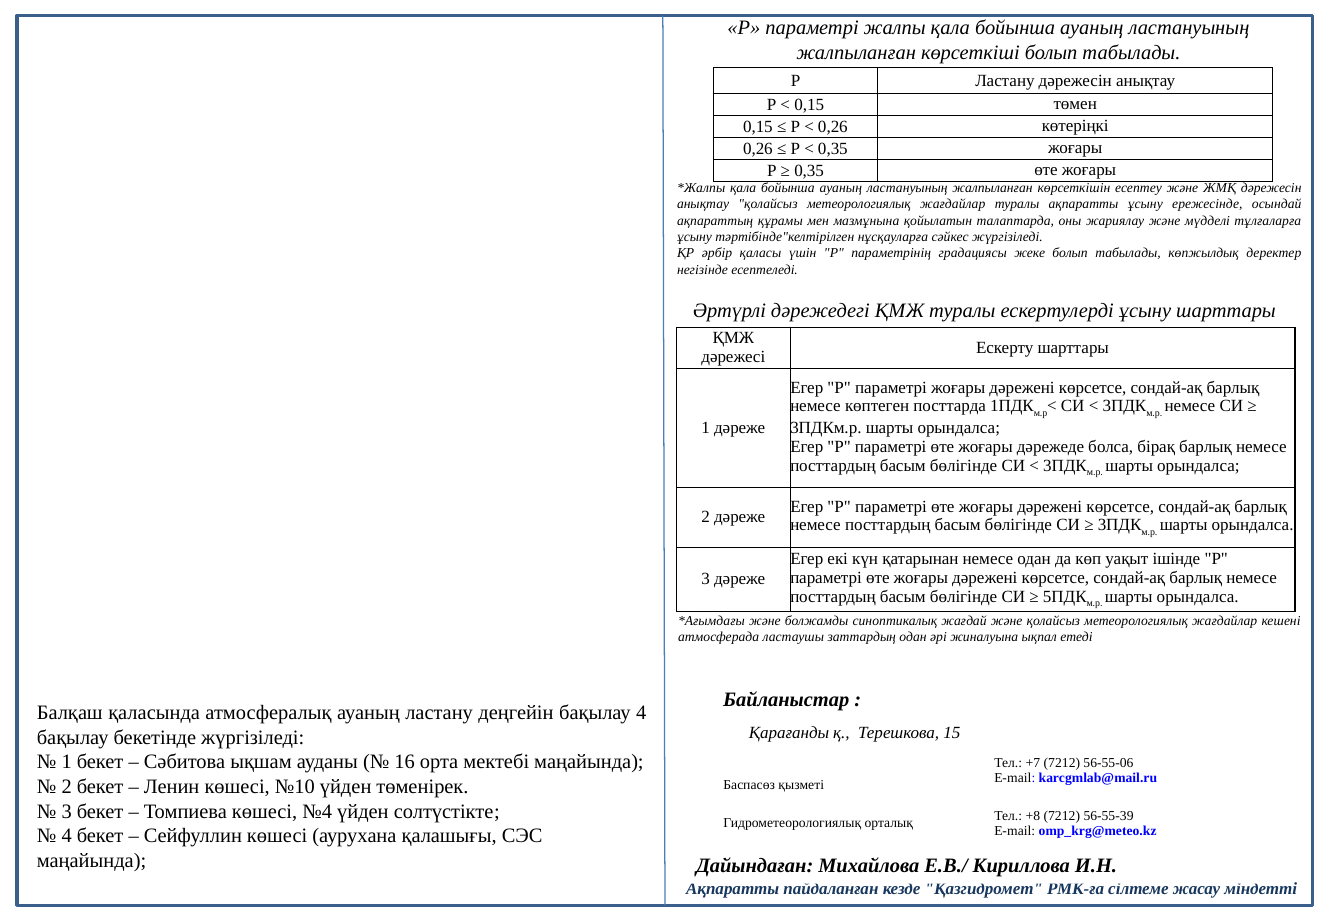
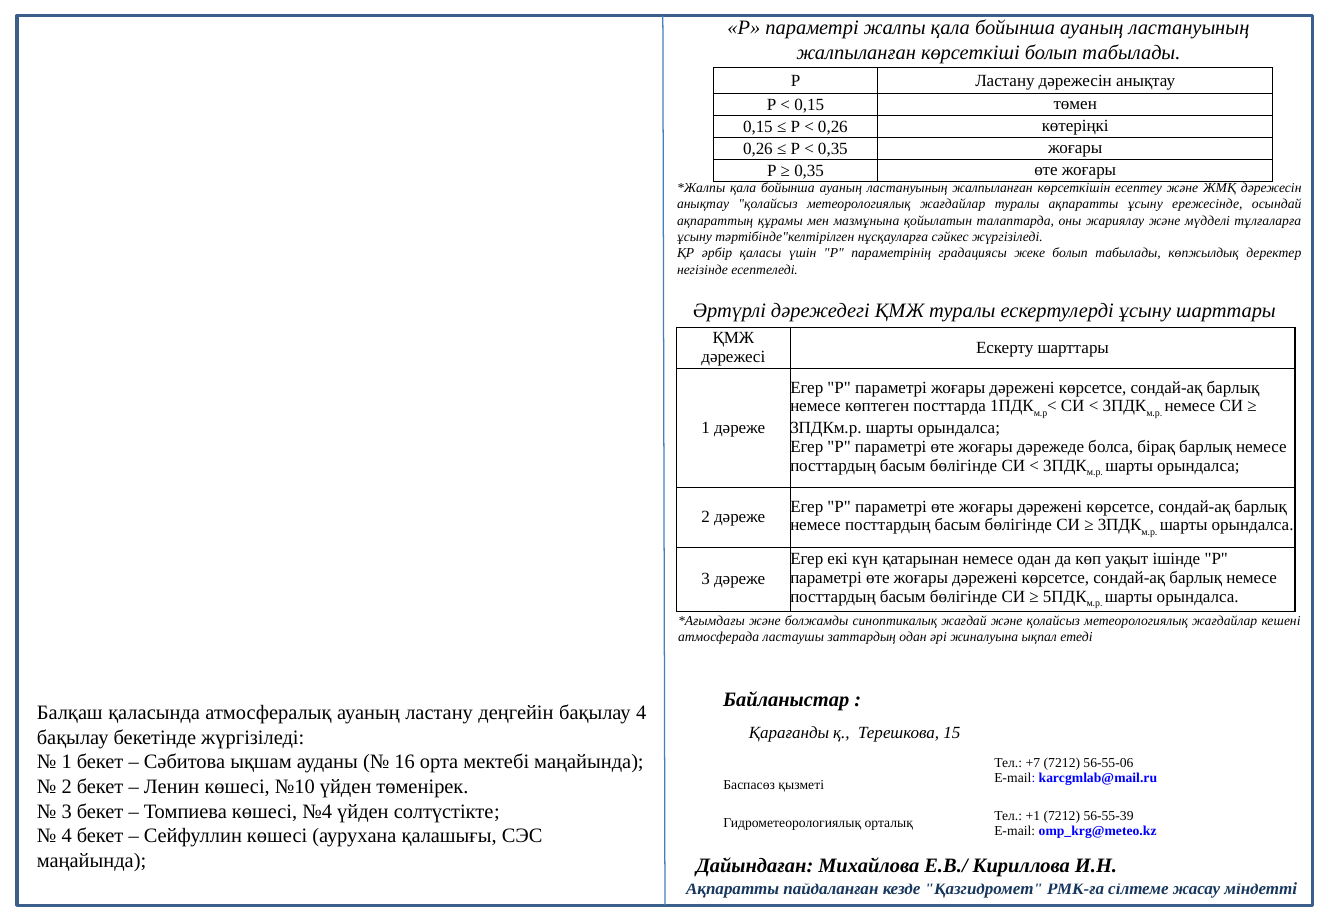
+8: +8 -> +1 (1033, 816)
